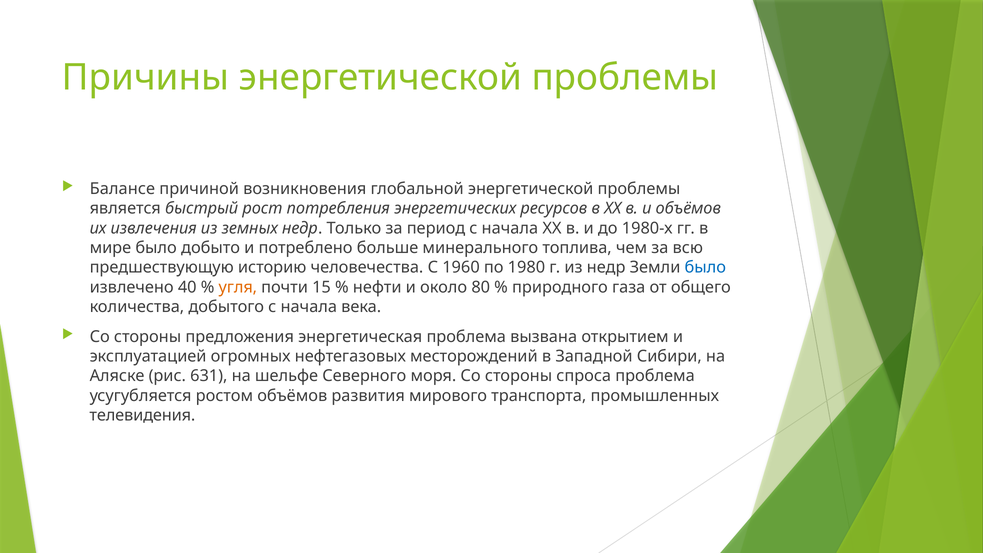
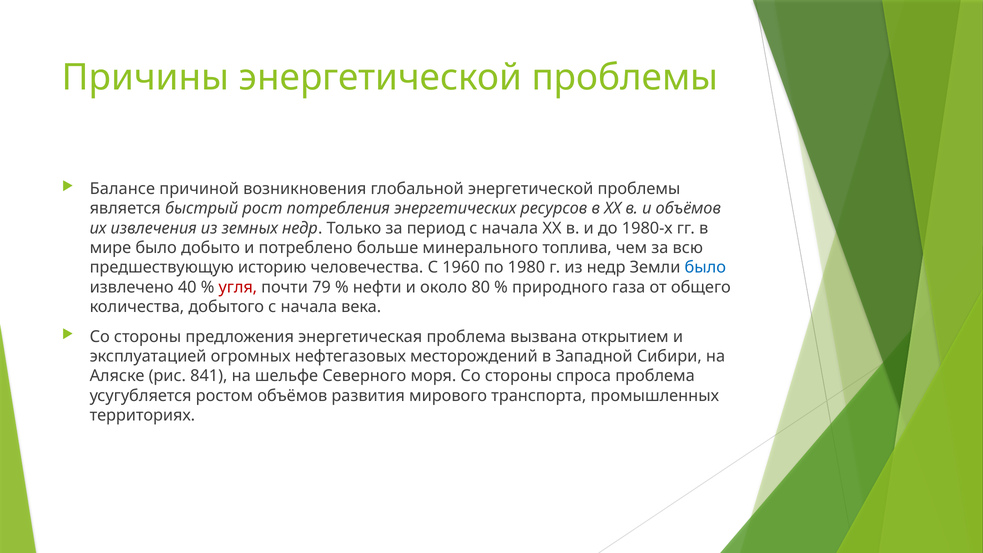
угля colour: orange -> red (238, 287)
15: 15 -> 79 (321, 287)
631: 631 -> 841 (209, 376)
телевидения: телевидения -> территориях (142, 415)
